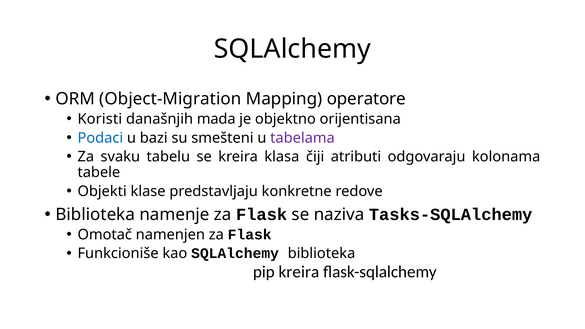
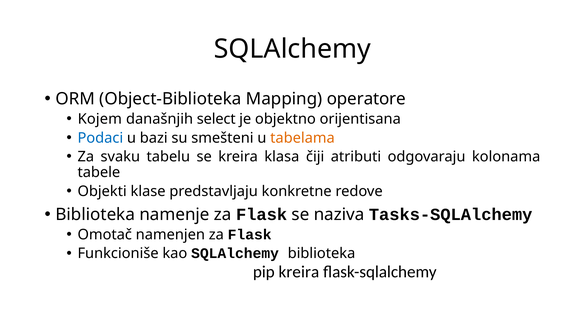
Object-Migration: Object-Migration -> Object-Biblioteka (170, 99)
Koristi: Koristi -> Kojem (100, 119)
mada: mada -> select (216, 119)
tabelama colour: purple -> orange (302, 138)
